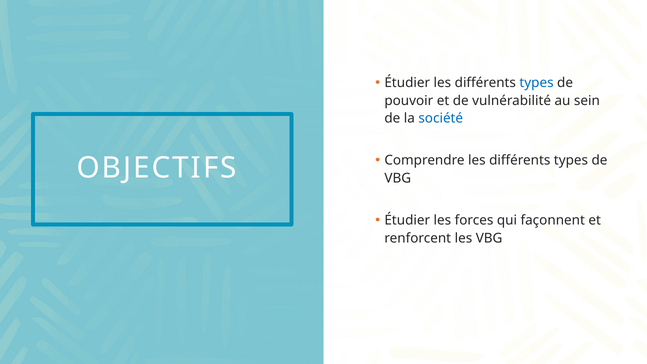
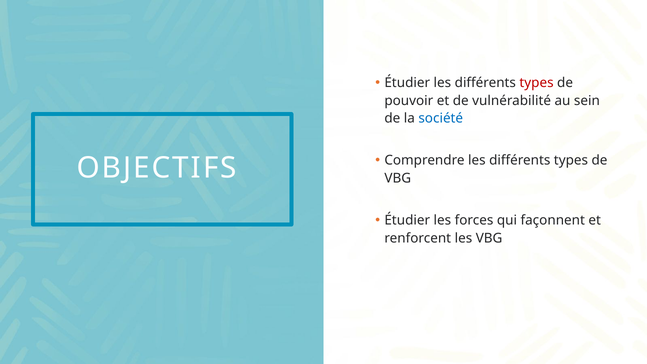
types colour: blue -> red (537, 83)
